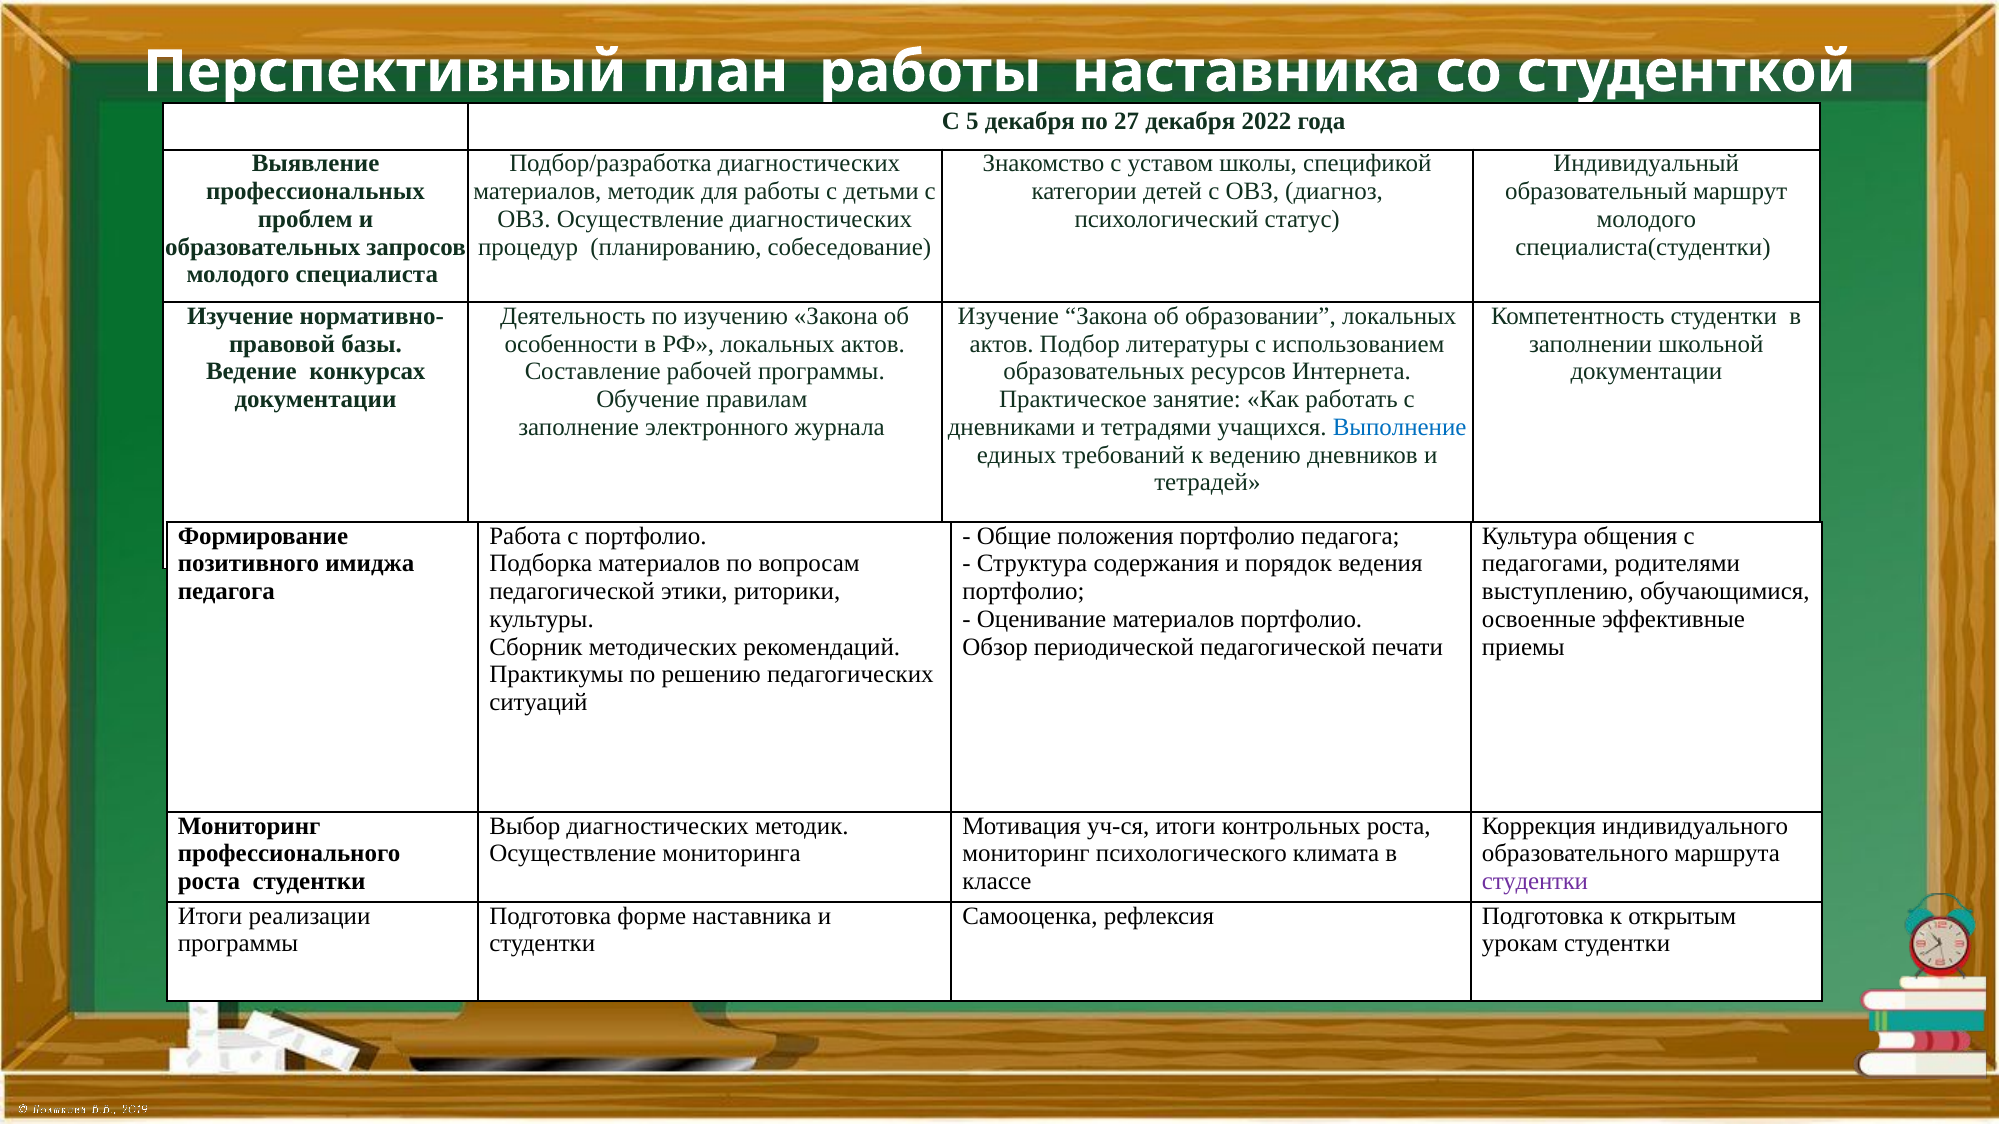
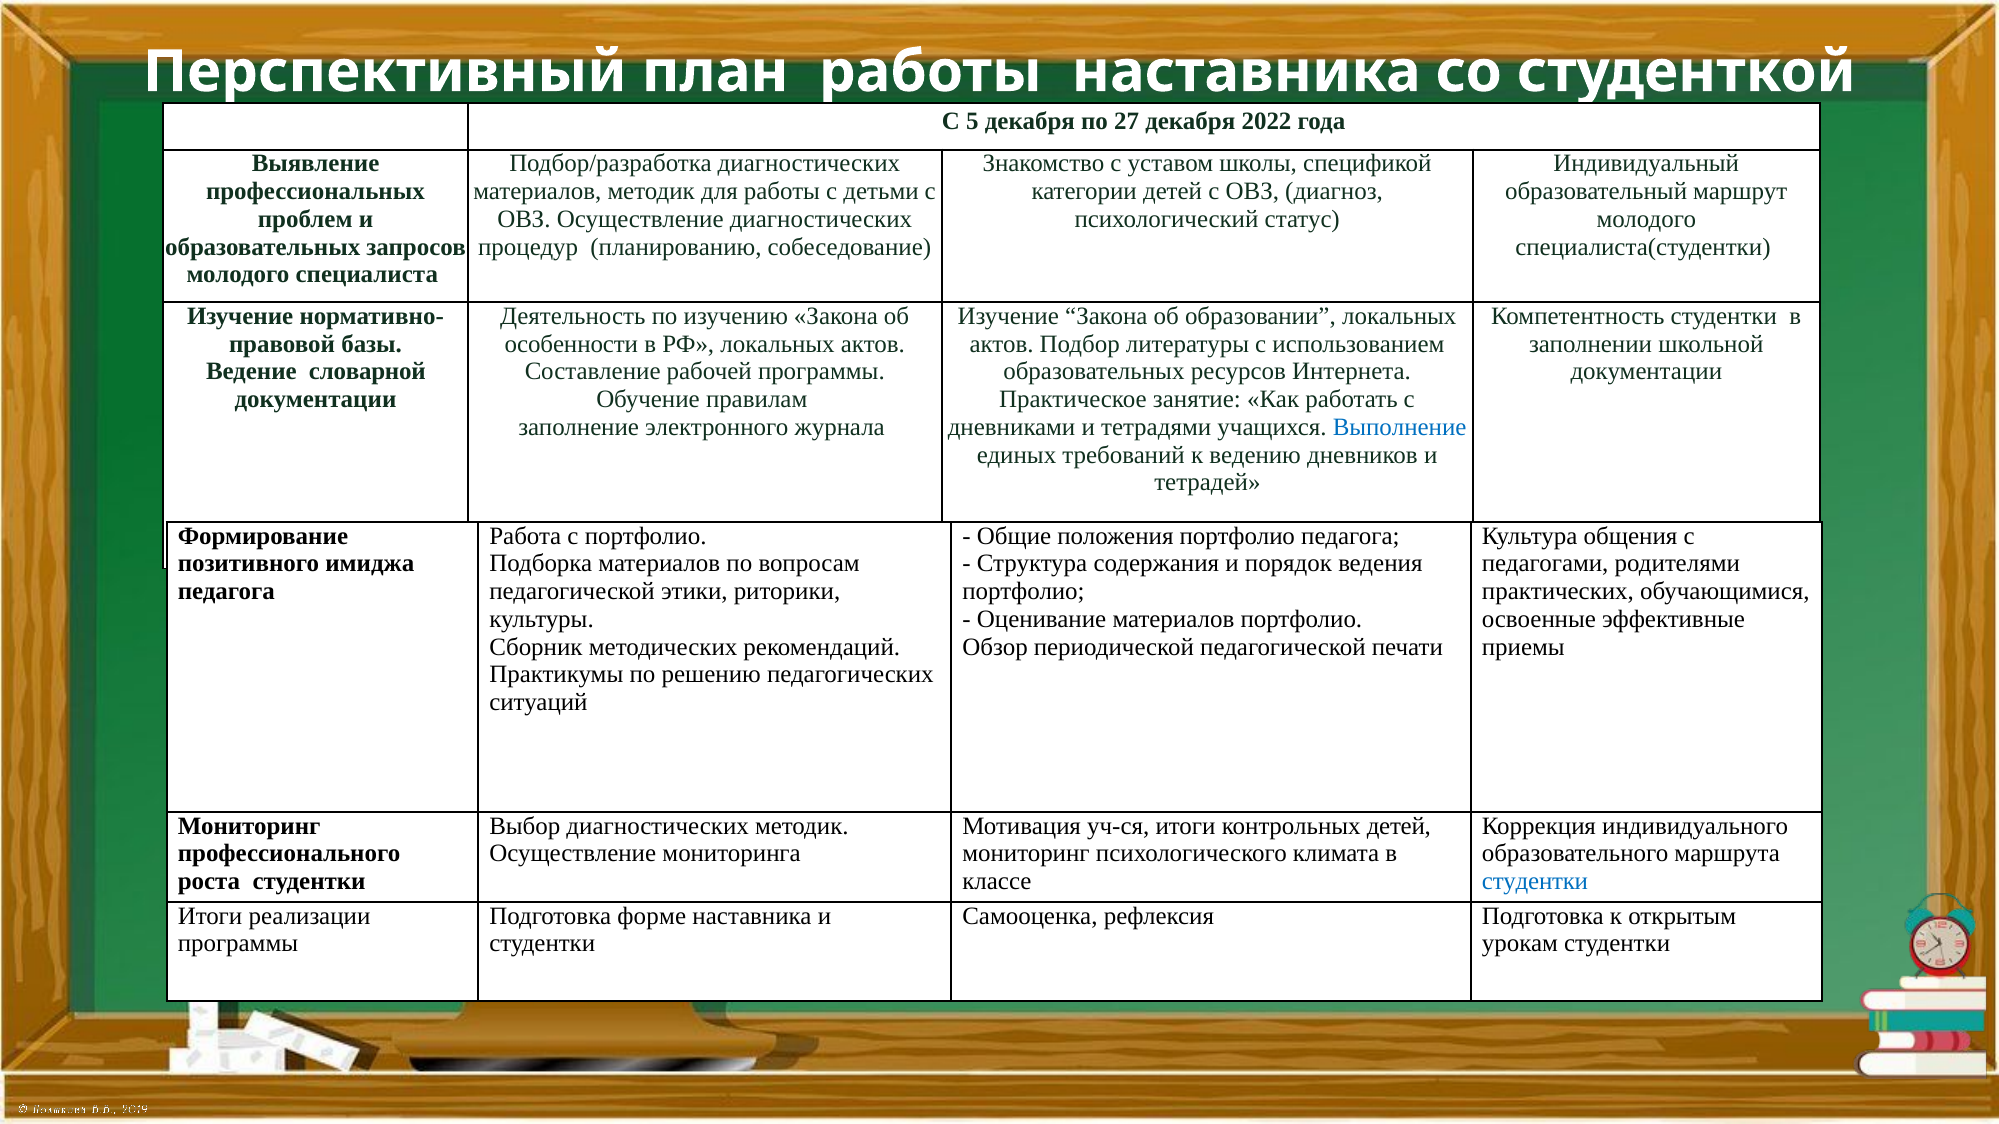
конкурсах: конкурсах -> словарной (367, 372)
выступлению: выступлению -> практических (1558, 592)
контрольных роста: роста -> детей (1399, 826)
студентки colour: purple -> blue (1535, 882)
